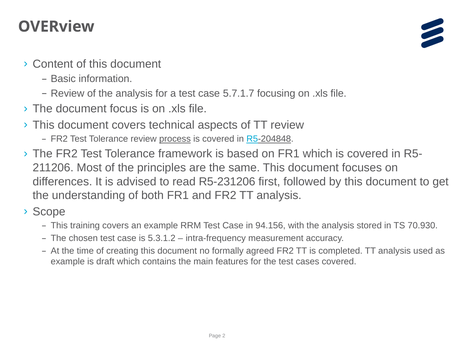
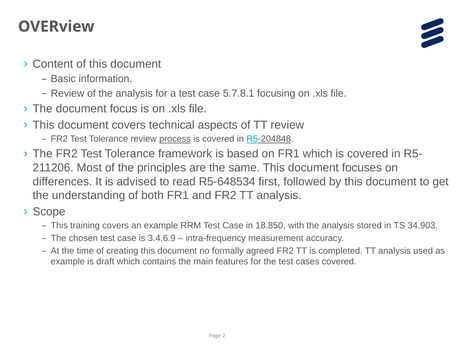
5.7.1.7: 5.7.1.7 -> 5.7.8.1 (239, 93)
R5-231206: R5-231206 -> R5-648534 (227, 182)
94.156: 94.156 -> 18.850 (271, 226)
70.930: 70.930 -> 34.903 (423, 226)
5.3.1.2: 5.3.1.2 -> 3.4.6.9 (162, 238)
